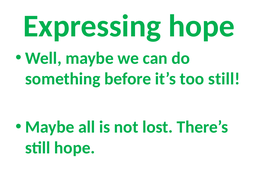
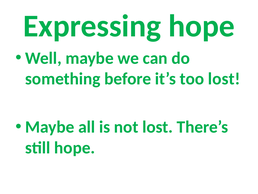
too still: still -> lost (224, 79)
